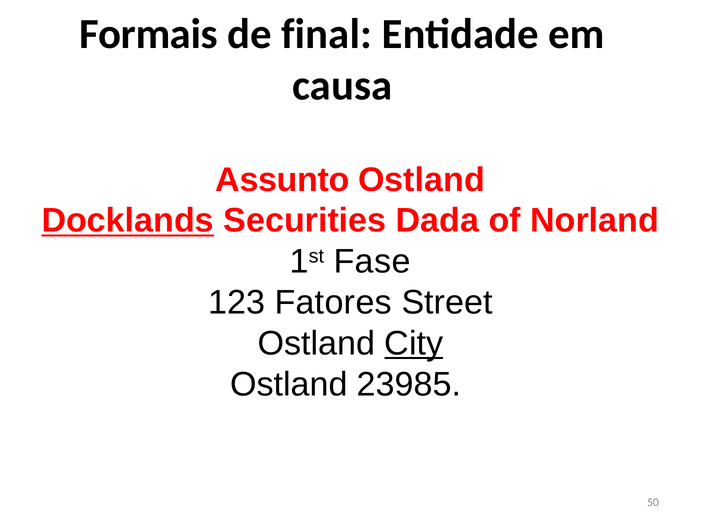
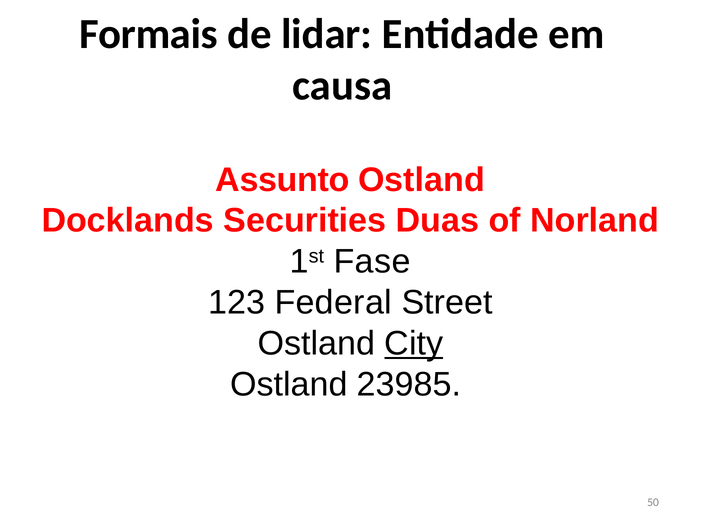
final: final -> lidar (327, 34)
Docklands underline: present -> none (128, 221)
Dada: Dada -> Duas (437, 221)
Fatores: Fatores -> Federal (333, 302)
